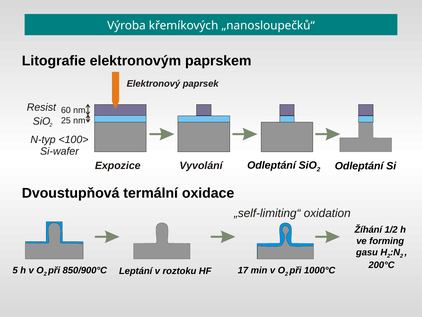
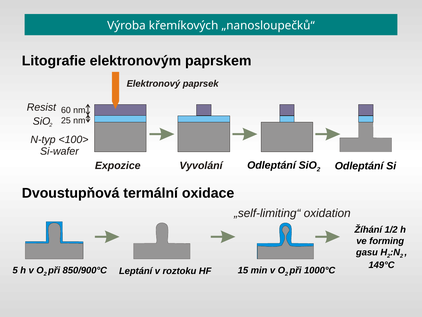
200°C: 200°C -> 149°C (382, 265)
17: 17 -> 15 (243, 270)
